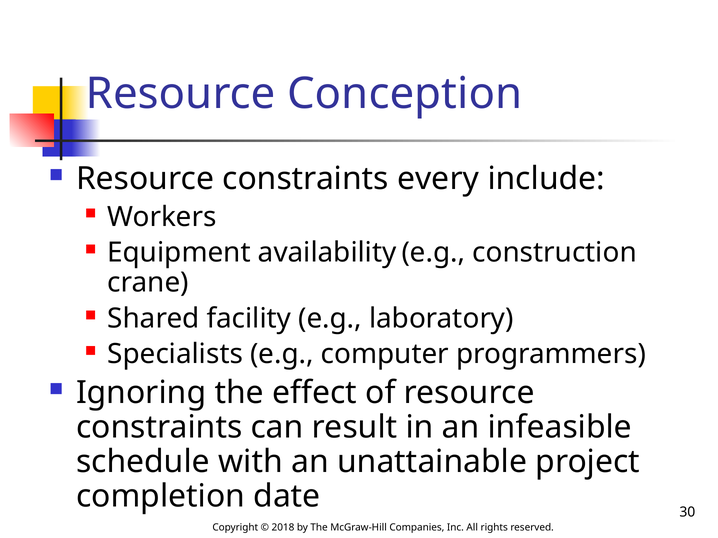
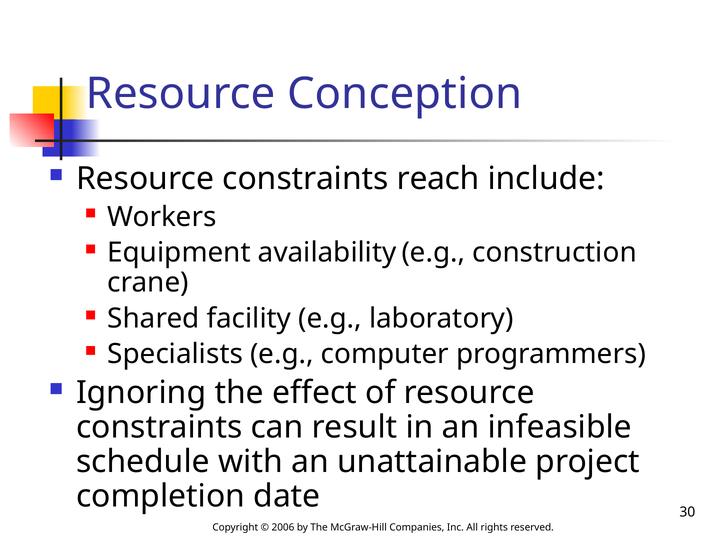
every: every -> reach (438, 179)
2018: 2018 -> 2006 (283, 528)
